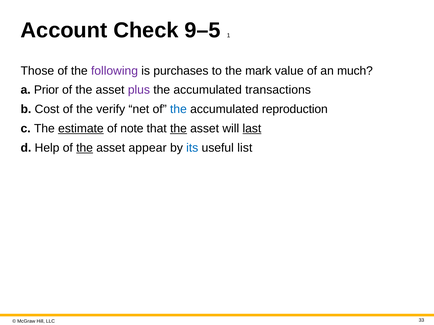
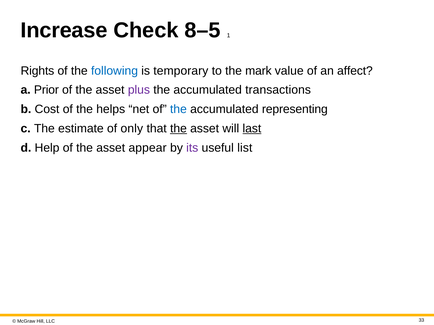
Account: Account -> Increase (64, 30)
9–5: 9–5 -> 8–5 (203, 30)
Those: Those -> Rights (37, 71)
following colour: purple -> blue (114, 71)
purchases: purchases -> temporary (181, 71)
much: much -> affect (355, 71)
verify: verify -> helps (111, 109)
reproduction: reproduction -> representing (295, 109)
estimate underline: present -> none (81, 129)
note: note -> only (132, 129)
the underline: present -> none (85, 148)
its colour: blue -> purple (192, 148)
